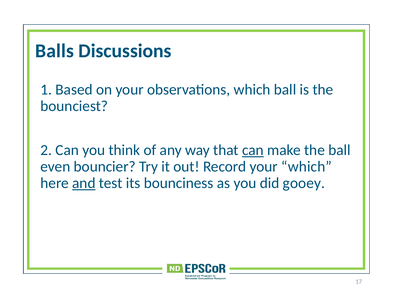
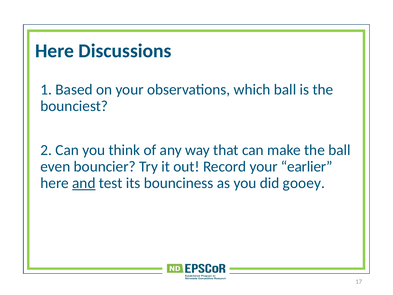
Balls: Balls -> Here (55, 51)
can underline: present -> none (253, 150)
your which: which -> earlier (307, 167)
